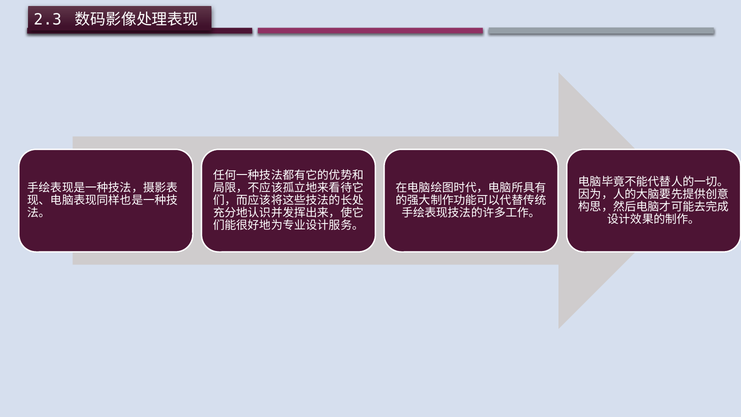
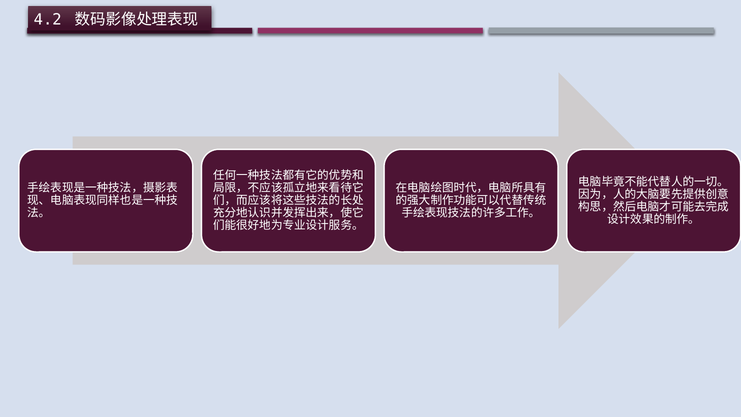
2.3: 2.3 -> 4.2 (48, 20)
